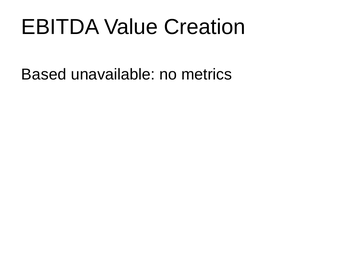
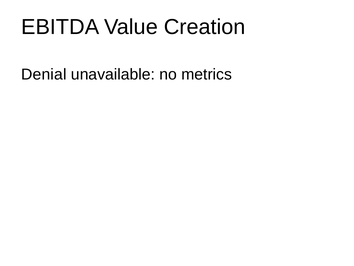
Based: Based -> Denial (44, 74)
